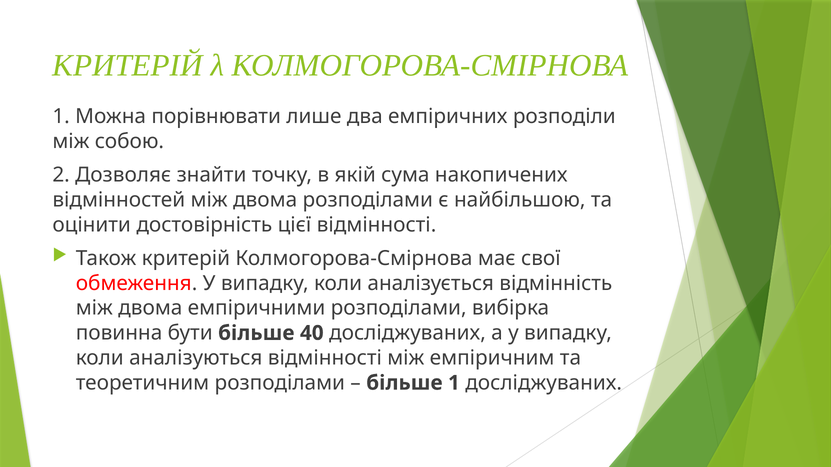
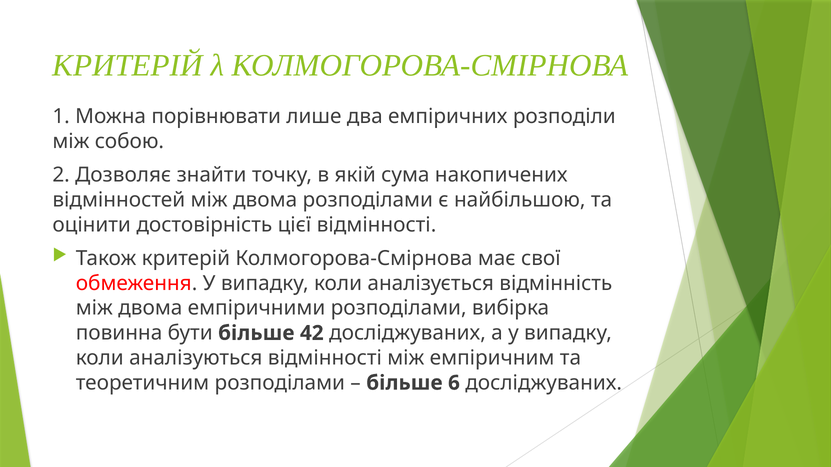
40: 40 -> 42 (312, 333)
більше 1: 1 -> 6 (454, 383)
